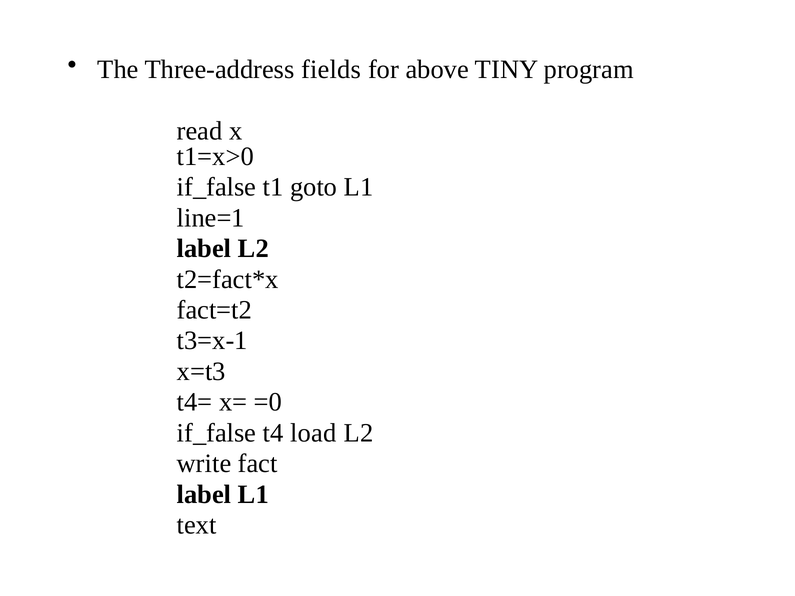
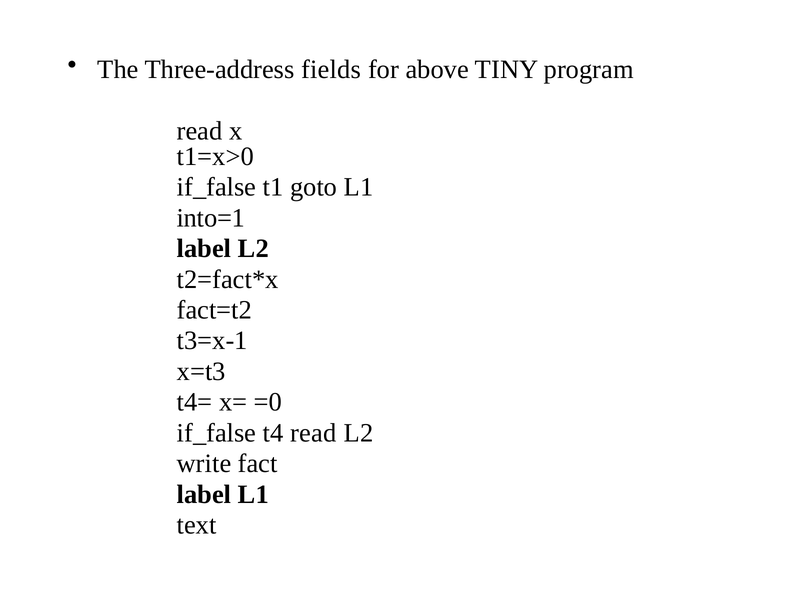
line=1: line=1 -> into=1 (211, 218)
t4 load: load -> read (313, 433)
